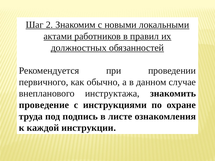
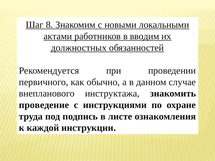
2: 2 -> 8 (49, 25)
правил: правил -> вводим (145, 36)
